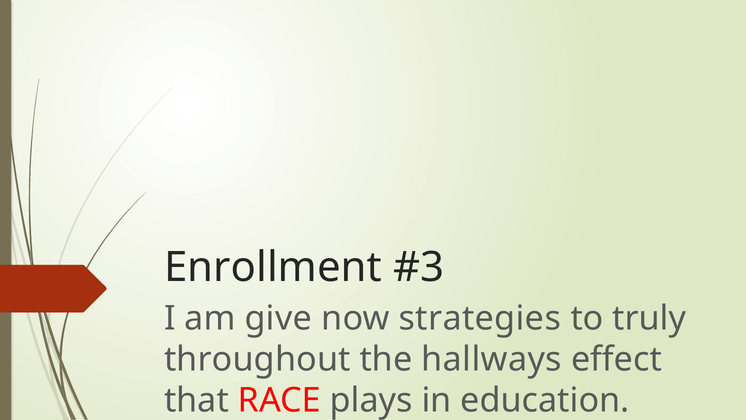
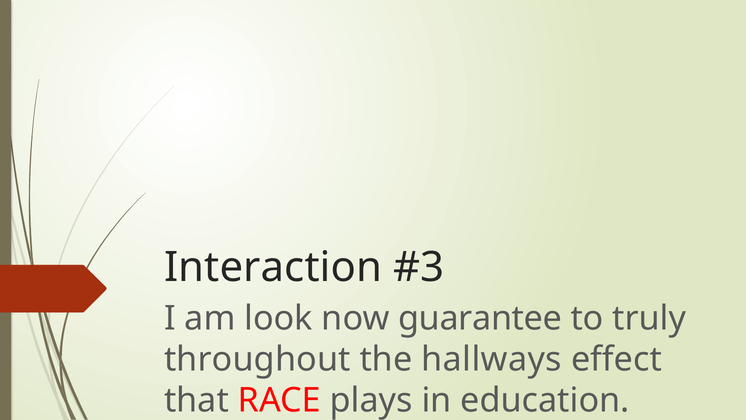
Enrollment: Enrollment -> Interaction (273, 267)
give: give -> look (279, 318)
strategies: strategies -> guarantee (480, 318)
